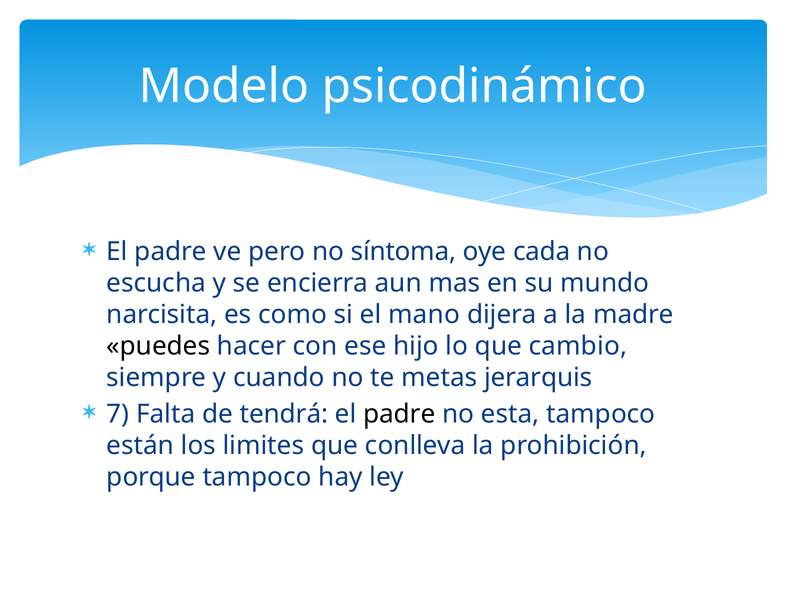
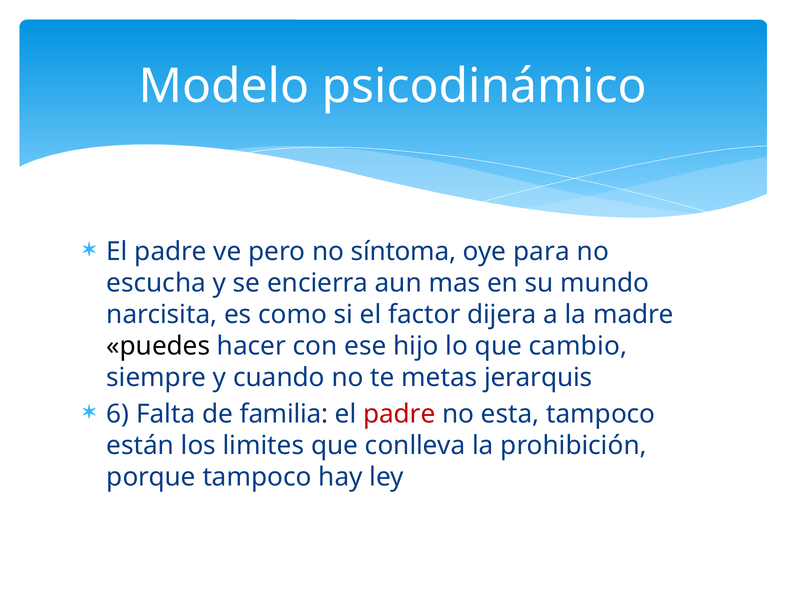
cada: cada -> para (541, 251)
mano: mano -> factor (424, 314)
7: 7 -> 6 (118, 414)
tendrá: tendrá -> familia (284, 414)
padre colour: black -> red (399, 414)
